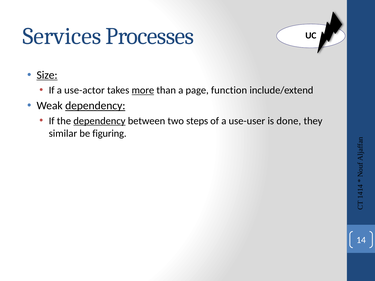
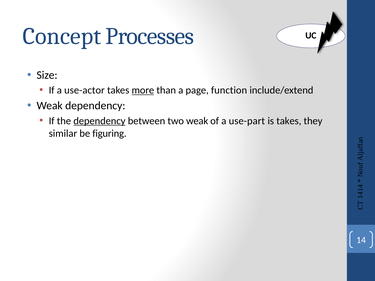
Services: Services -> Concept (62, 36)
Size underline: present -> none (47, 75)
dependency underline: present -> none (95, 106)
two steps: steps -> weak (197, 121)
use-user: use-user -> use-part (247, 121)
is done: done -> takes (289, 121)
